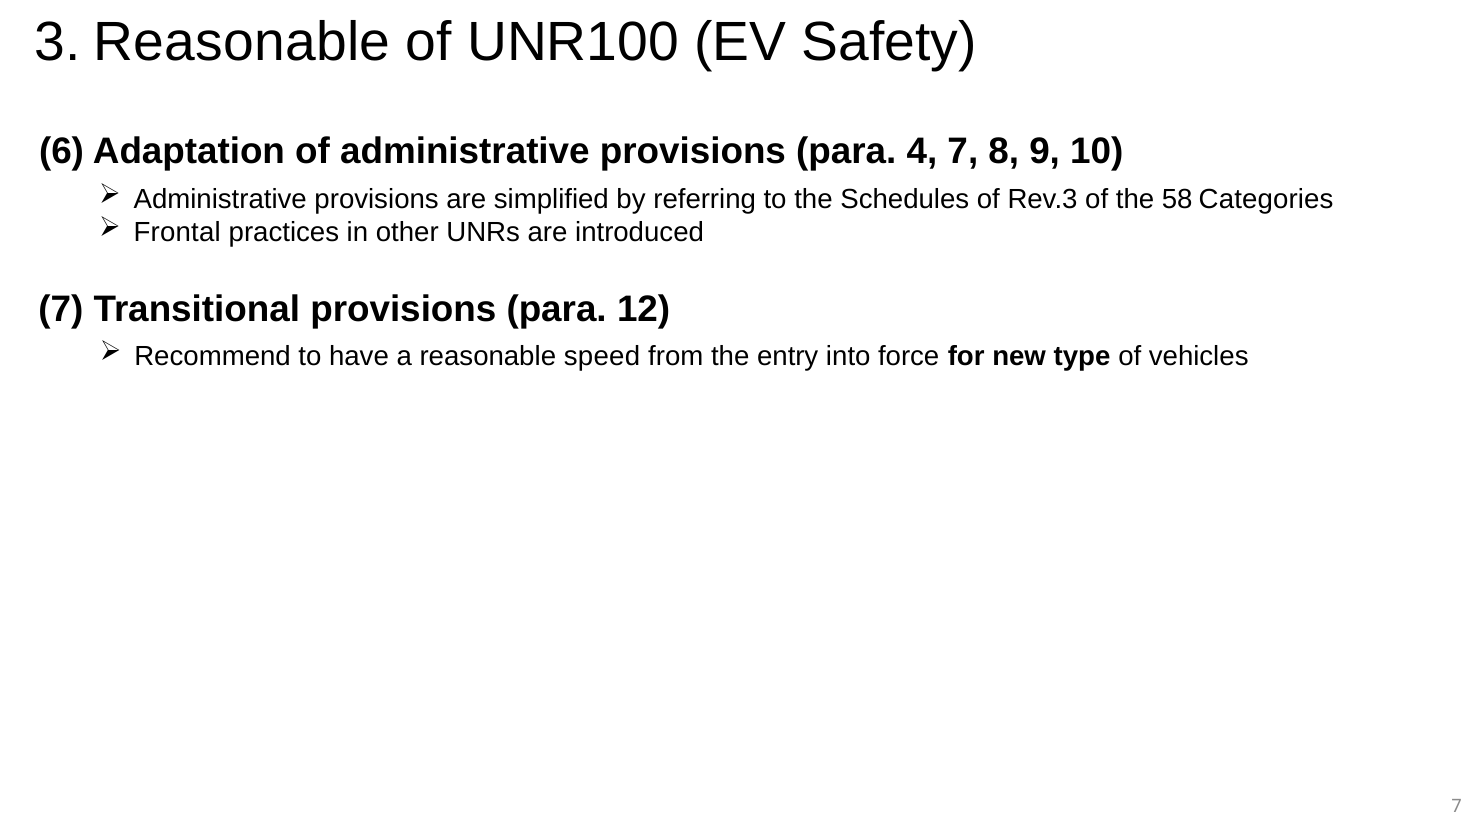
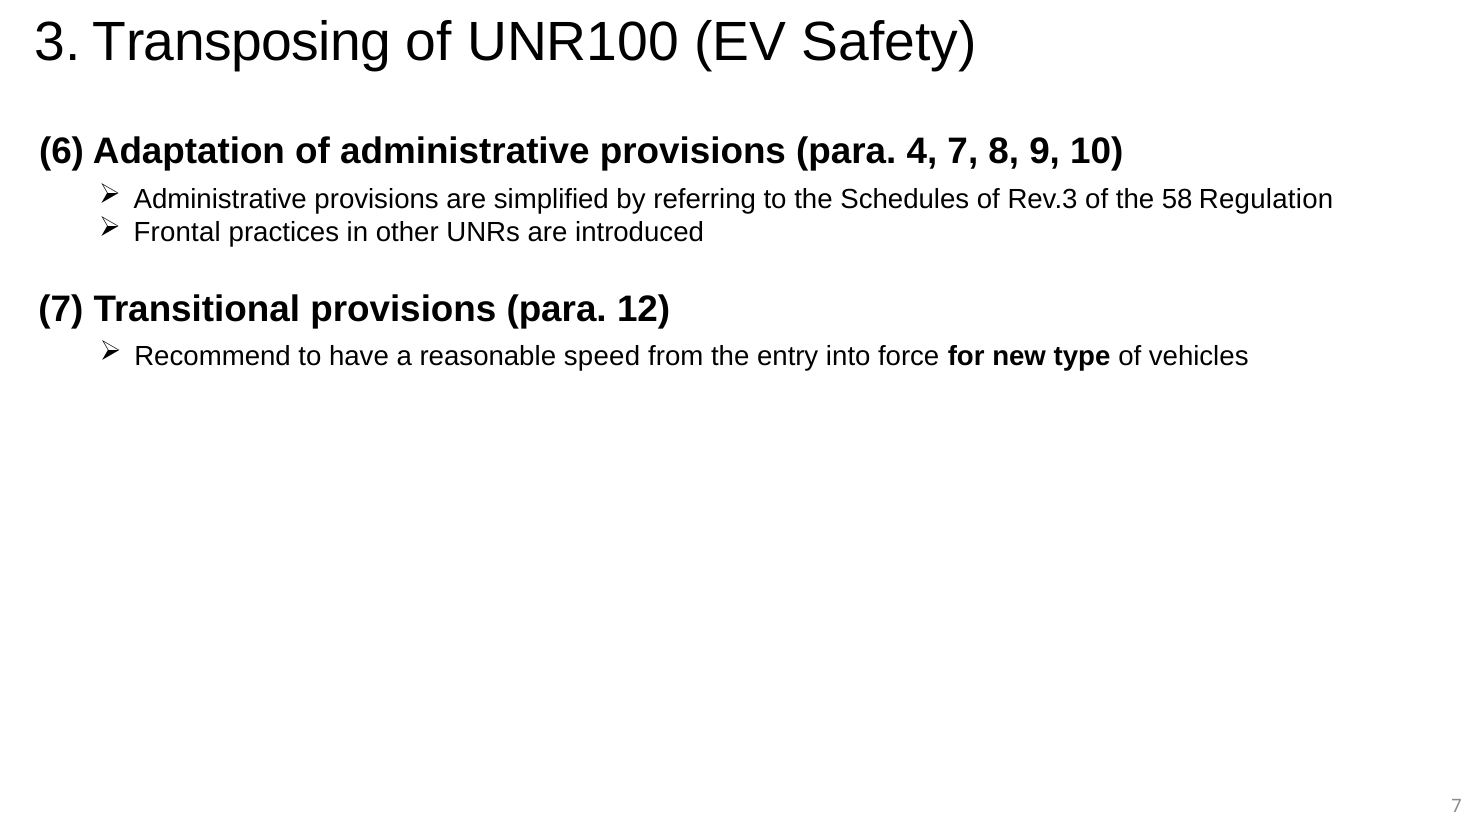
3 Reasonable: Reasonable -> Transposing (242, 42)
Categories: Categories -> Regulation (1266, 199)
